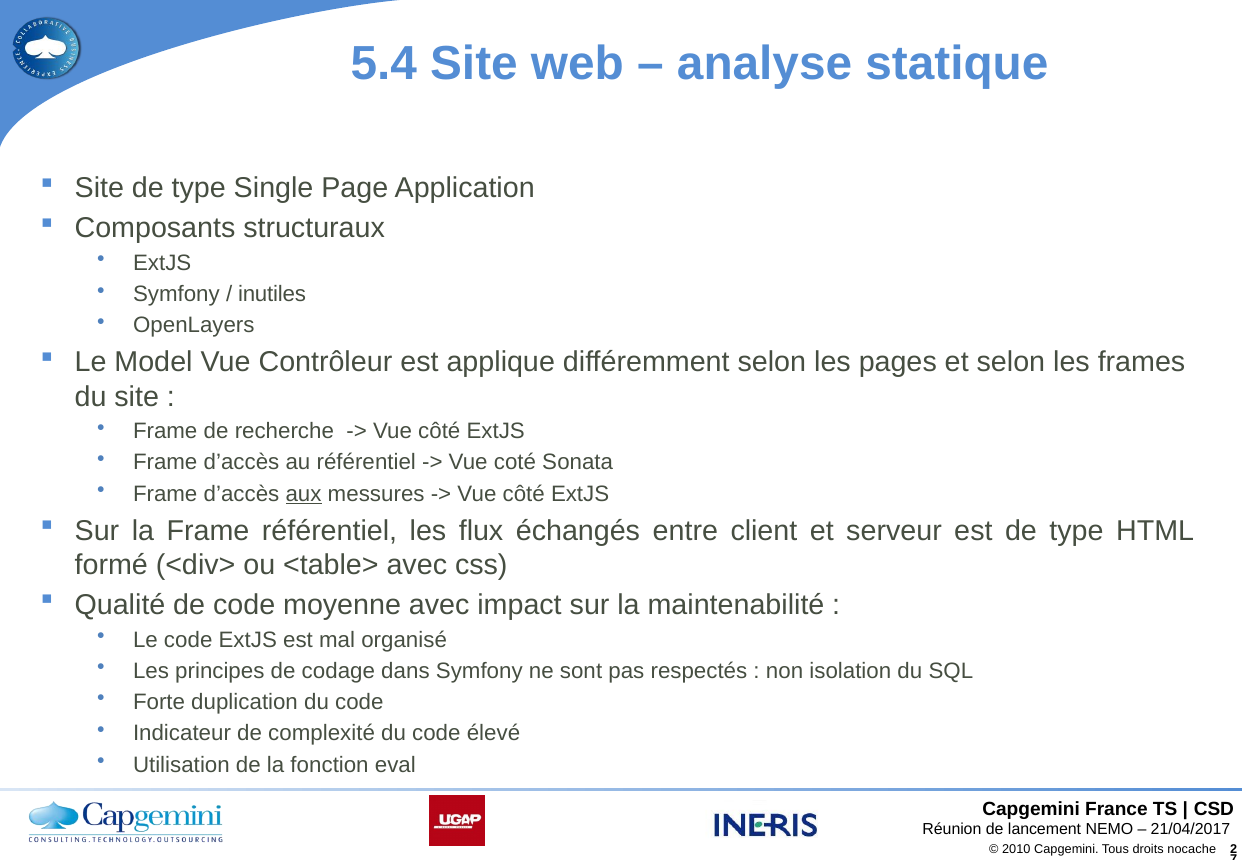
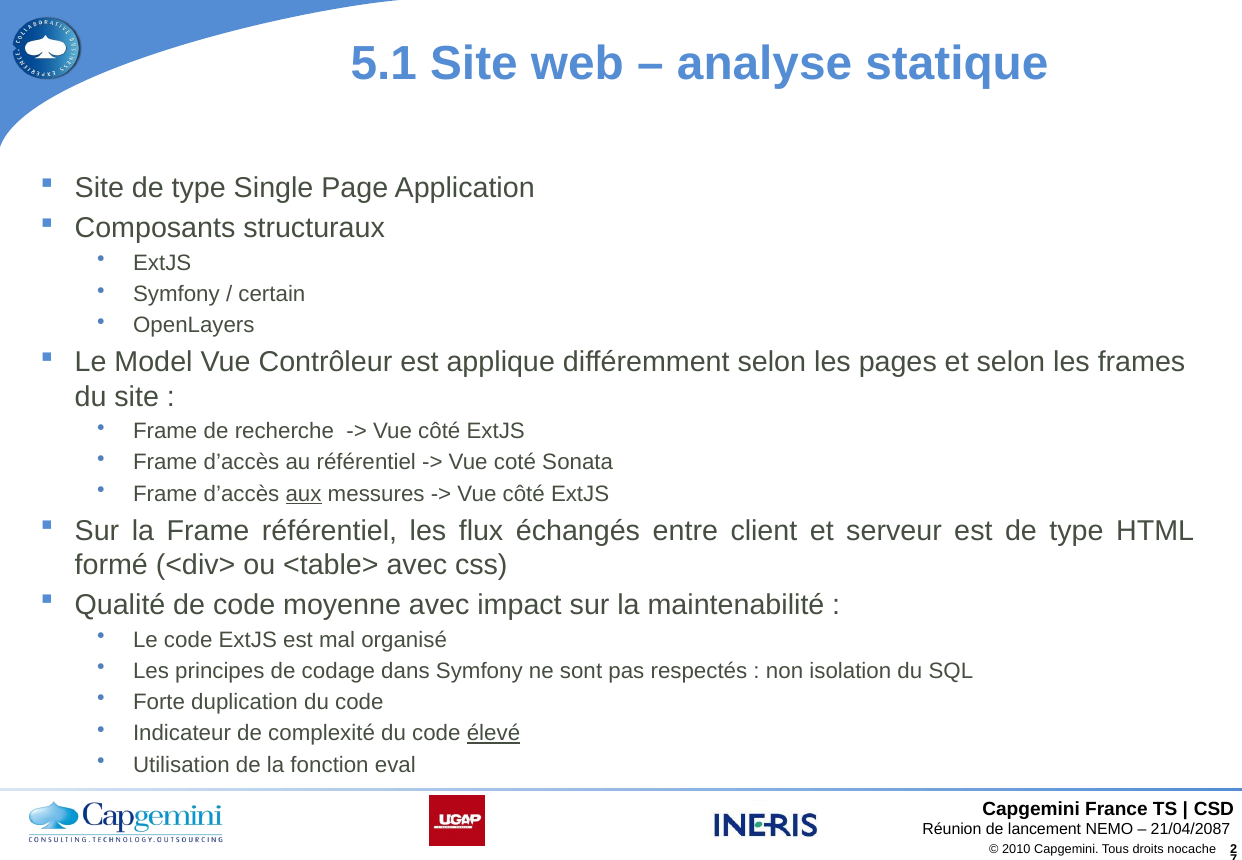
5.4: 5.4 -> 5.1 (384, 64)
inutiles: inutiles -> certain (272, 294)
élevé underline: none -> present (493, 733)
21/04/2017: 21/04/2017 -> 21/04/2087 (1190, 830)
